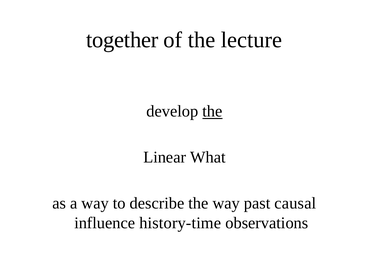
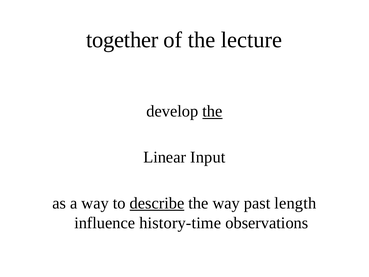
What: What -> Input (208, 157)
describe underline: none -> present (157, 203)
causal: causal -> length (295, 203)
